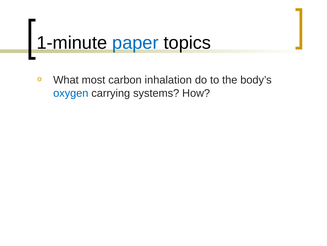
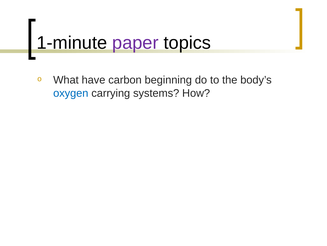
paper colour: blue -> purple (135, 43)
most: most -> have (93, 80)
inhalation: inhalation -> beginning (168, 80)
